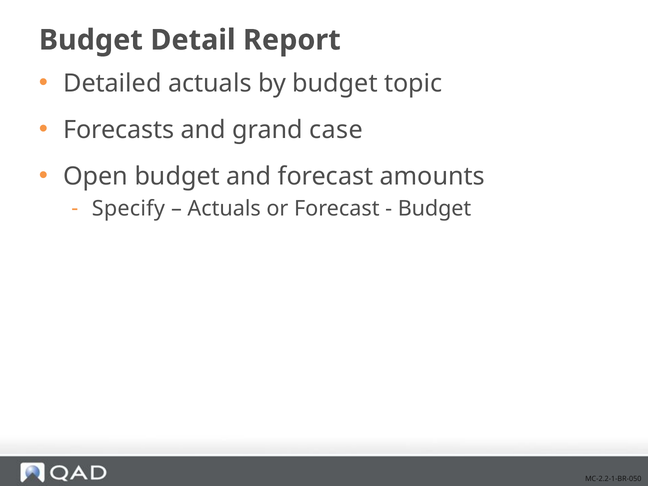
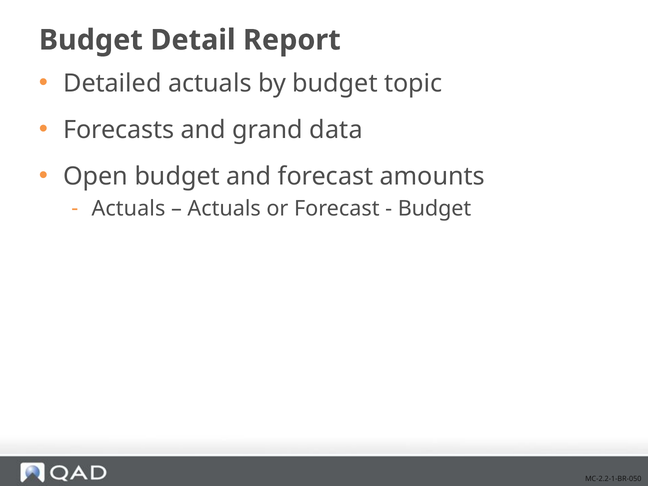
case: case -> data (336, 130)
Specify: Specify -> Actuals (128, 208)
